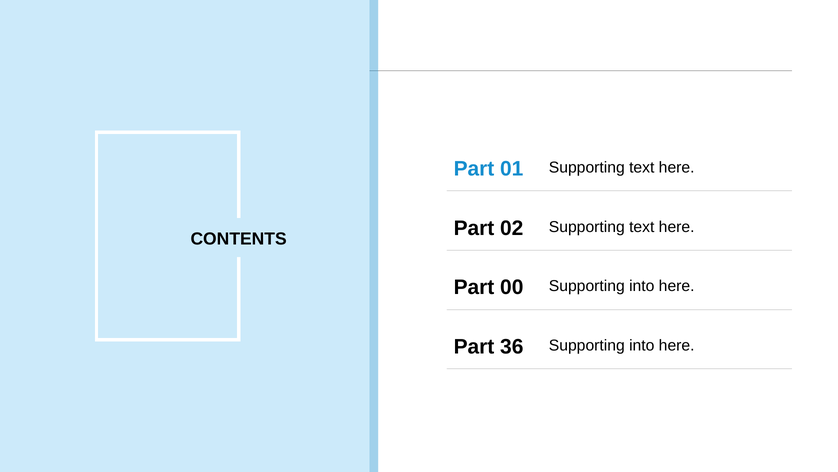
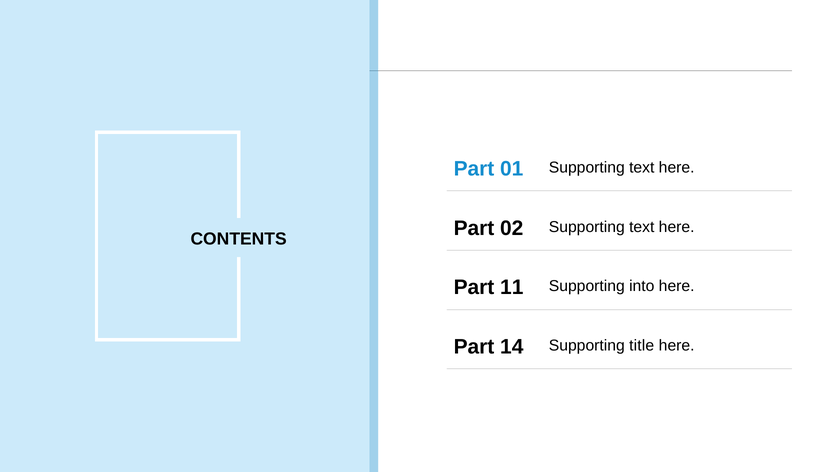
00: 00 -> 11 (512, 287)
36: 36 -> 14 (512, 346)
into: into -> title (642, 345)
